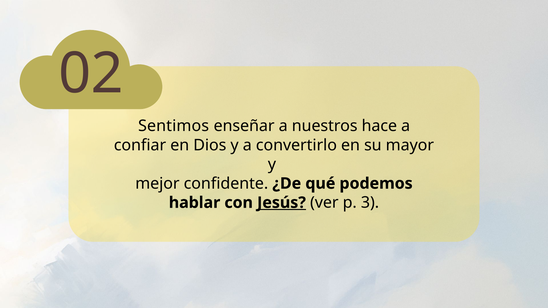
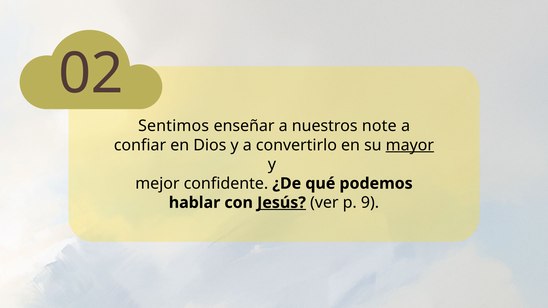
hace: hace -> note (379, 126)
mayor underline: none -> present (410, 145)
3: 3 -> 9 (370, 203)
